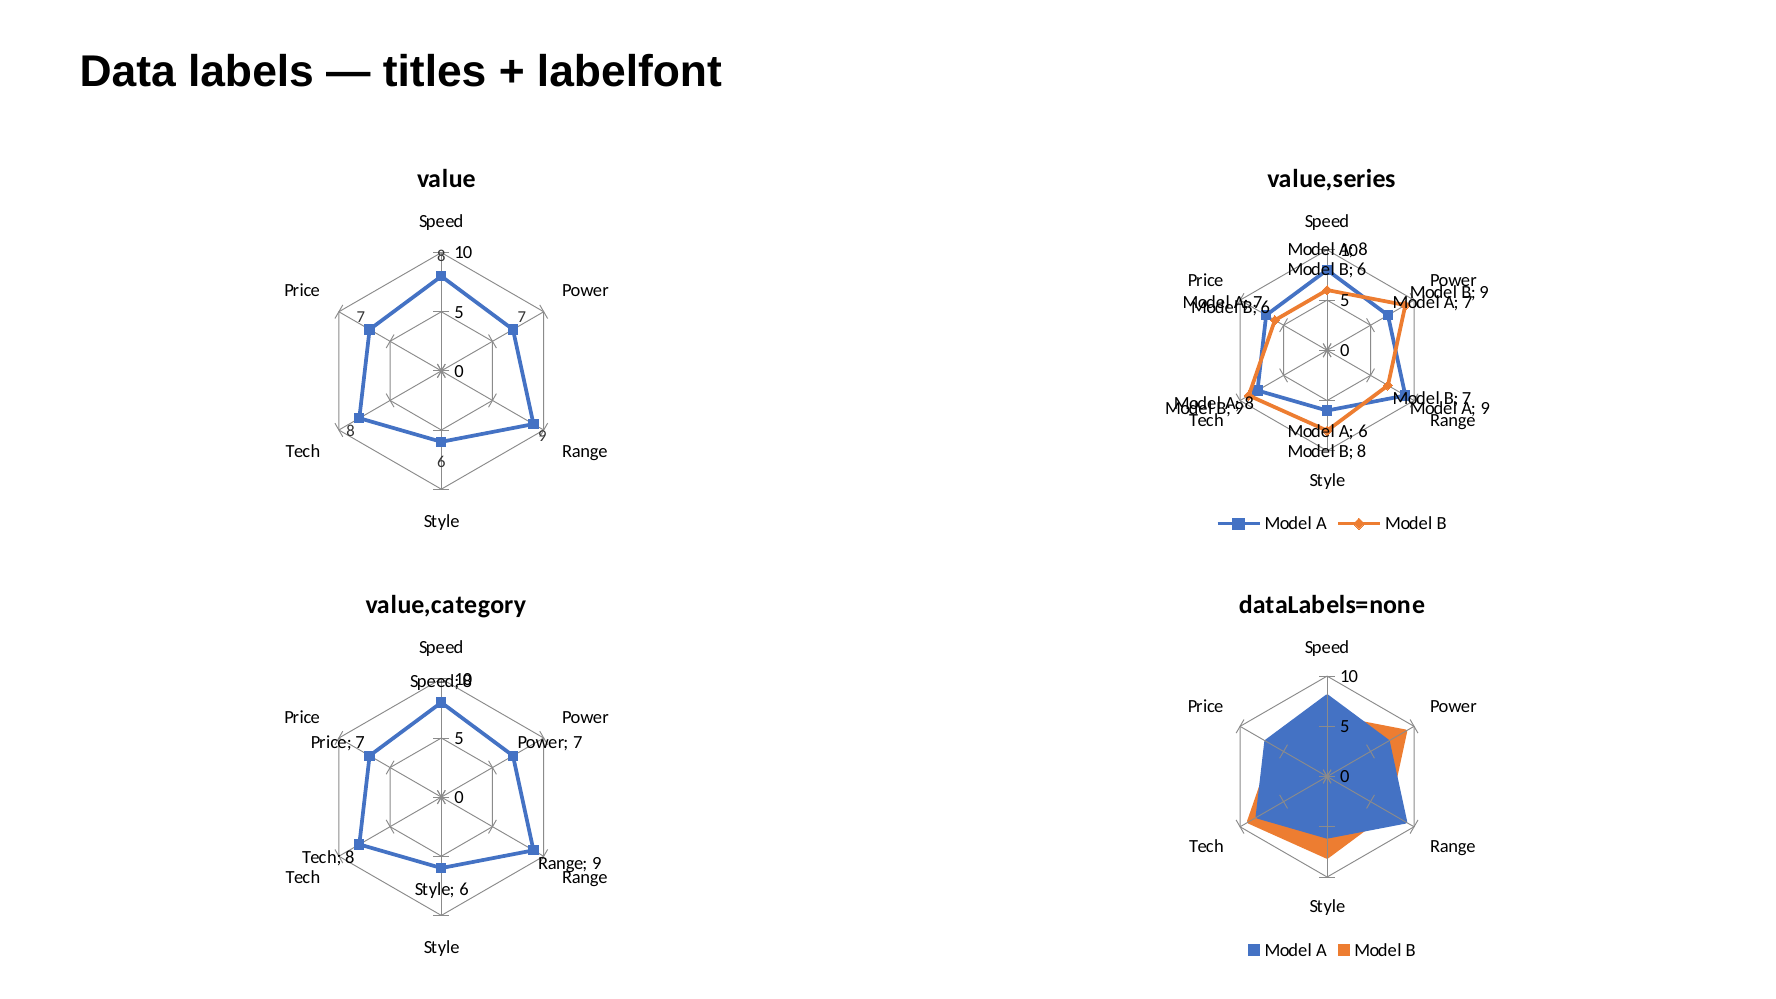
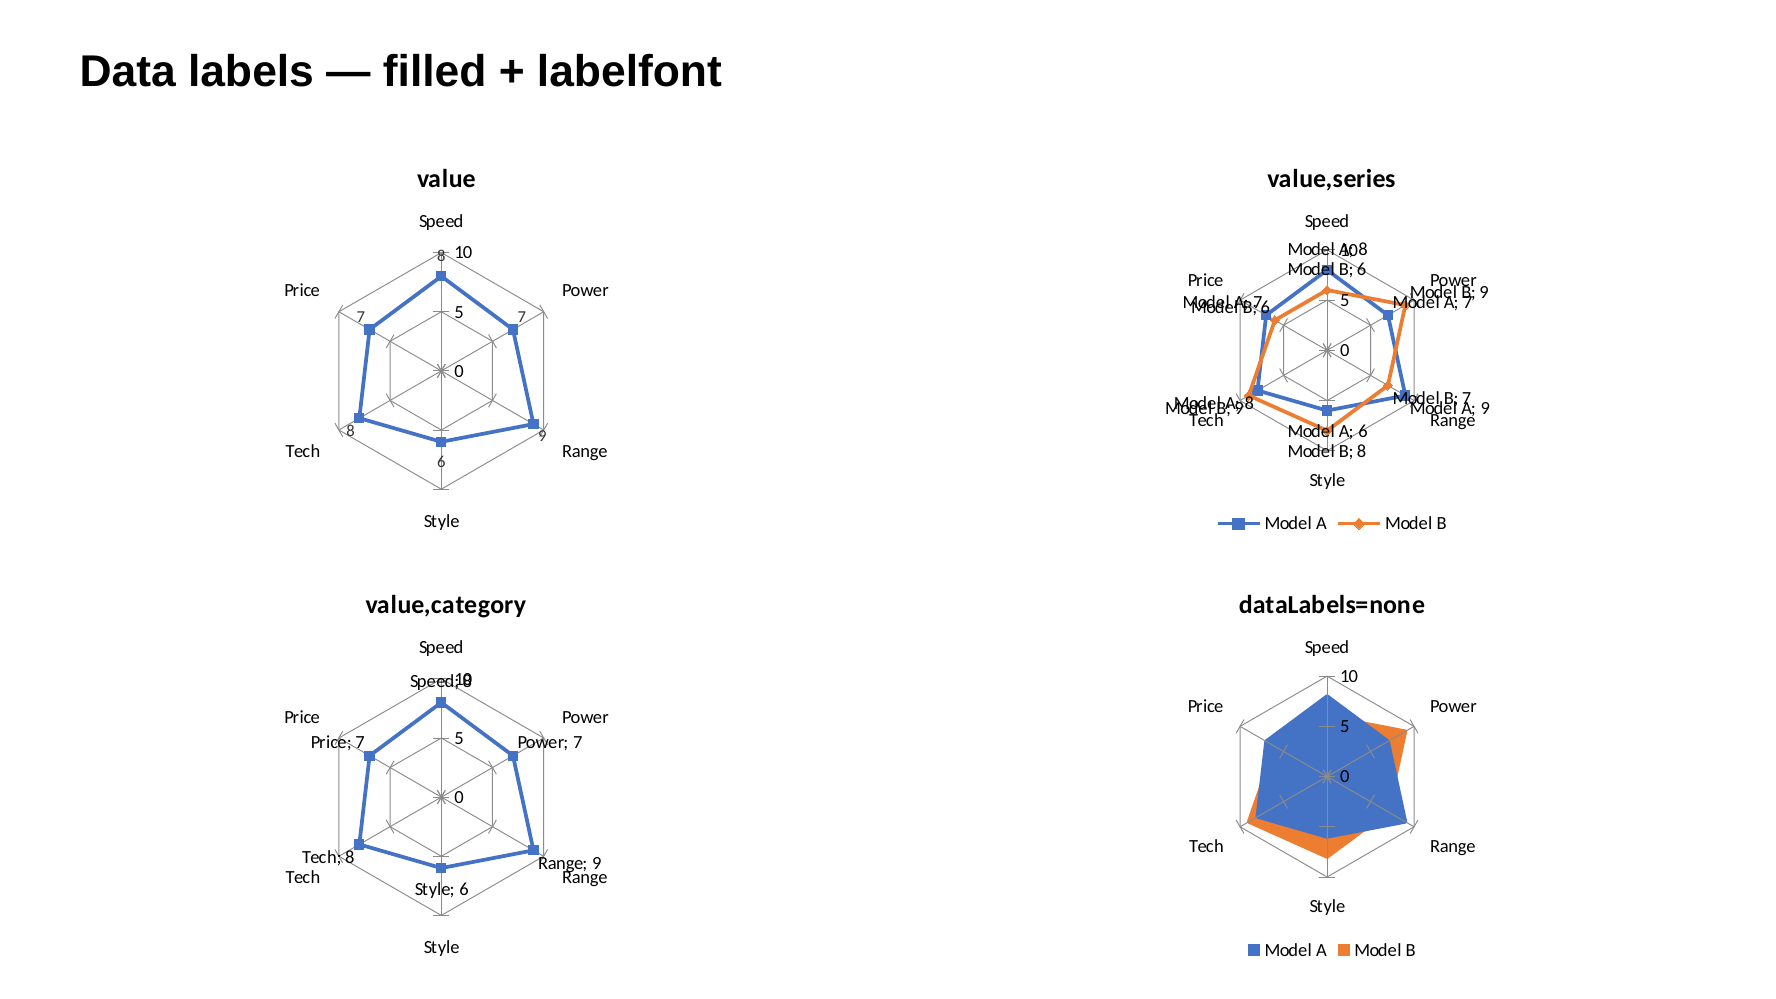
titles: titles -> filled (435, 72)
